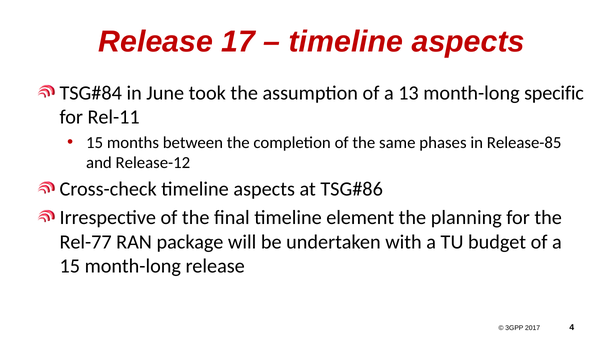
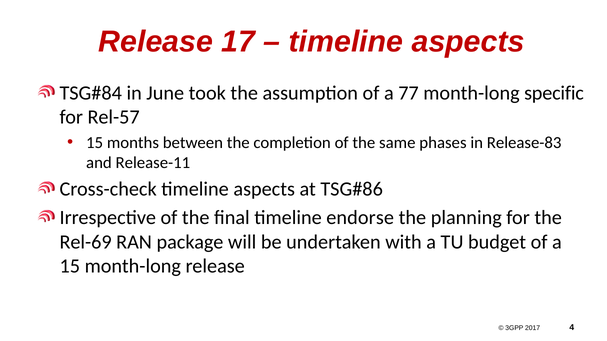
13: 13 -> 77 (408, 93)
Rel-11: Rel-11 -> Rel-57 (114, 117)
Release-85: Release-85 -> Release-83 (524, 143)
Release-12: Release-12 -> Release-11 (153, 163)
element: element -> endorse (360, 218)
Rel-77: Rel-77 -> Rel-69 (86, 242)
